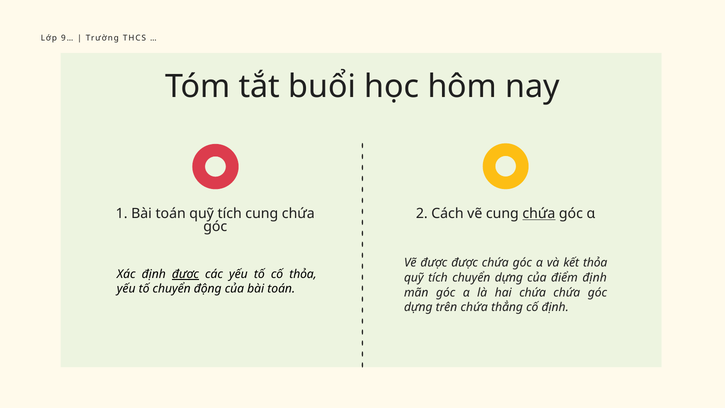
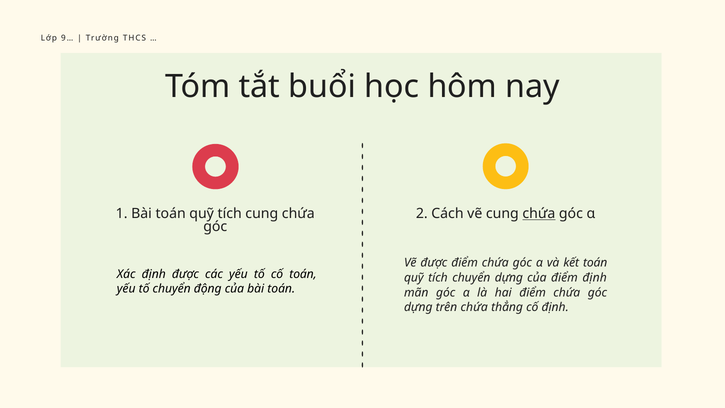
được được: được -> điểm (465, 263)
kết thỏa: thỏa -> toán (595, 263)
được underline: present -> none (185, 274)
cố thỏa: thỏa -> toán (303, 274)
hai chứa: chứa -> điểm (533, 292)
